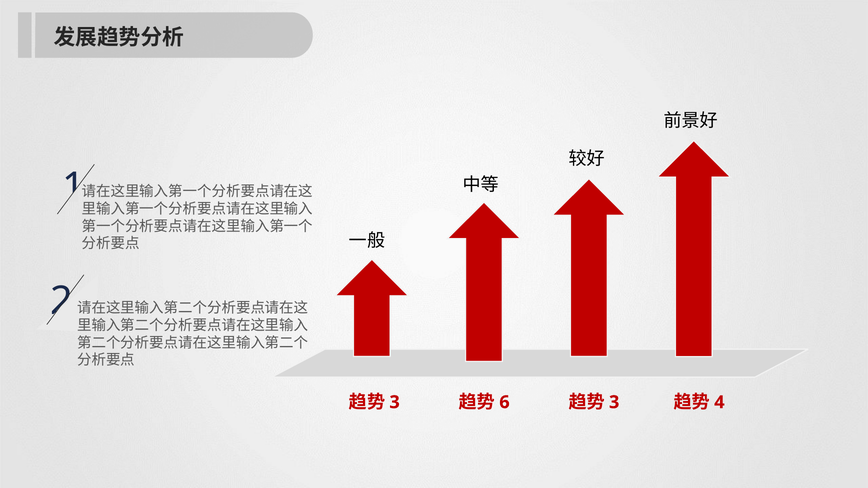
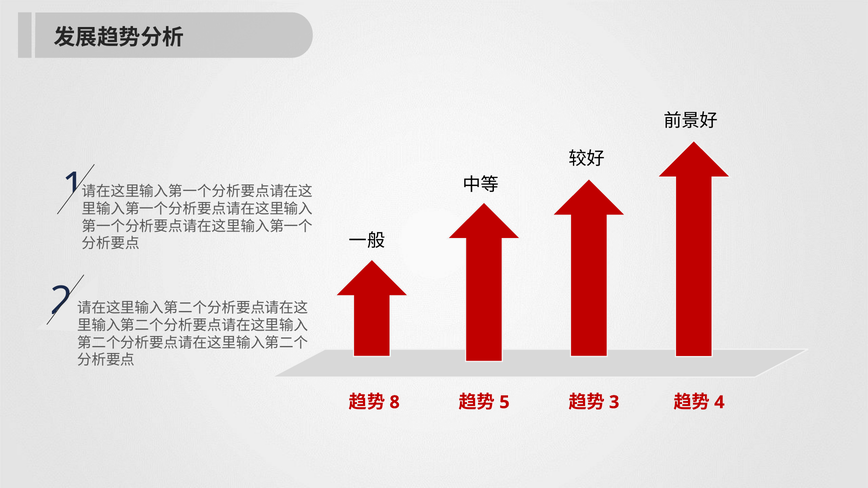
3: 3 -> 8 (395, 402)
6: 6 -> 5 (504, 402)
